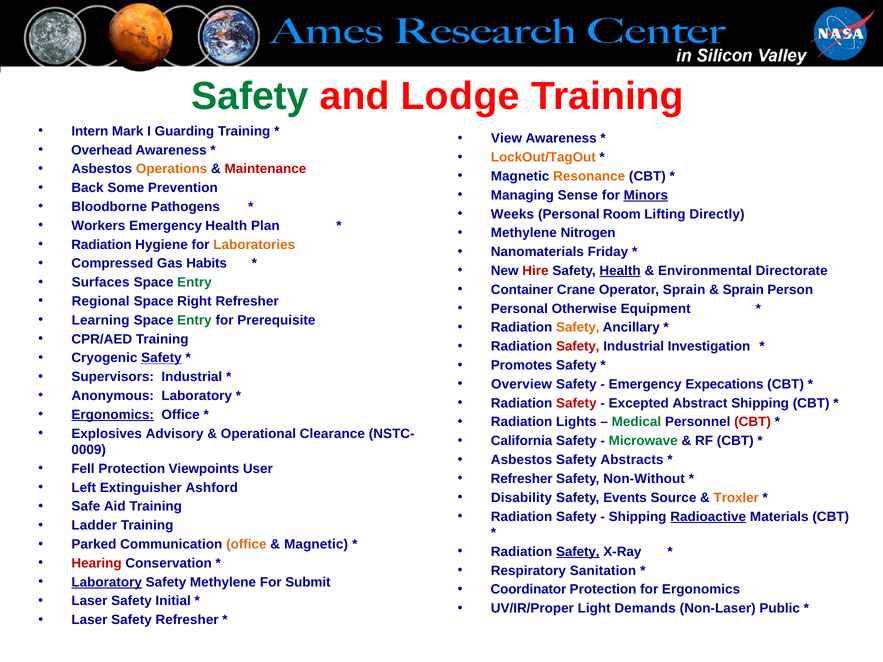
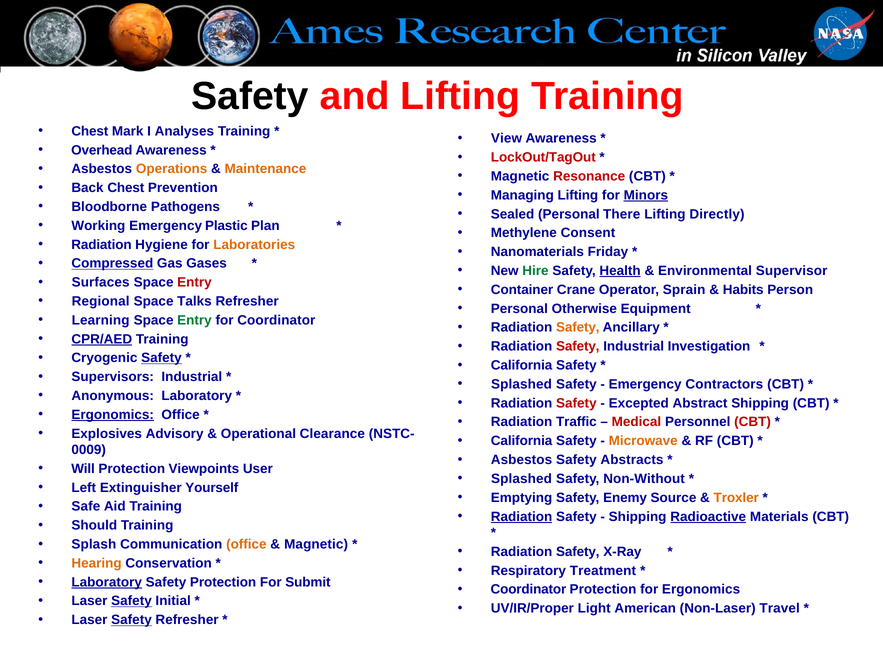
Safety colour: green -> black (250, 97)
and Lodge: Lodge -> Lifting (460, 97)
Intern: Intern -> Chest (90, 131)
Guarding: Guarding -> Analyses (184, 131)
LockOut/TagOut colour: orange -> red (543, 157)
Maintenance colour: red -> orange (265, 169)
Resonance colour: orange -> red (589, 176)
Back Some: Some -> Chest (126, 188)
Managing Sense: Sense -> Lifting (578, 195)
Weeks: Weeks -> Sealed (513, 214)
Room: Room -> There (622, 214)
Workers: Workers -> Working (98, 226)
Emergency Health: Health -> Plastic (226, 226)
Nitrogen: Nitrogen -> Consent (588, 233)
Compressed underline: none -> present (112, 264)
Habits: Habits -> Gases (207, 264)
Hire colour: red -> green (535, 271)
Directorate: Directorate -> Supervisor (792, 271)
Entry colour: green -> red (194, 282)
Sprain: Sprain -> Habits (743, 290)
Right: Right -> Talks (194, 301)
for Prerequisite: Prerequisite -> Coordinator (276, 320)
CPR/AED underline: none -> present (102, 339)
Promotes: Promotes -> California (522, 365)
Overview: Overview -> Splashed (521, 384)
Expecations: Expecations -> Contractors (724, 384)
Lights: Lights -> Traffic (576, 422)
Medical colour: green -> red (636, 422)
Microwave colour: green -> orange (643, 441)
Fell: Fell -> Will (83, 469)
Refresher: Refresher -> Splashed (521, 479)
Ashford: Ashford -> Yourself (212, 488)
Disability: Disability -> Emptying (522, 498)
Events: Events -> Enemy (625, 498)
Radiation underline: none -> present (522, 517)
Ladder: Ladder -> Should (94, 526)
Parked: Parked -> Splash (94, 545)
Safety underline: present -> none (578, 552)
Hearing colour: red -> orange (97, 563)
Sanitation: Sanitation -> Treatment (603, 571)
Safety Methylene: Methylene -> Protection (223, 582)
Safety underline: none -> present (131, 601)
Demands: Demands -> American (645, 609)
Public: Public -> Travel (780, 609)
Safety underline: none -> present (131, 620)
